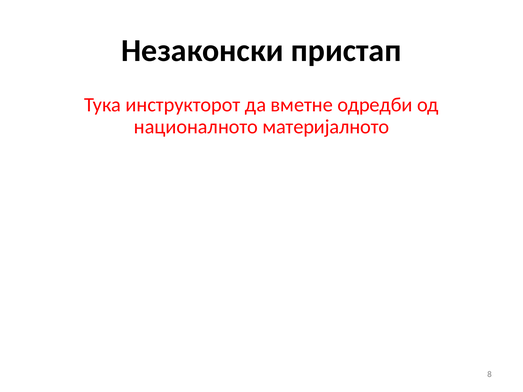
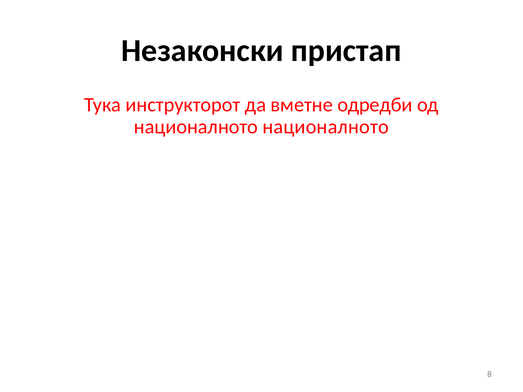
националното материјалното: материјалното -> националното (326, 127)
